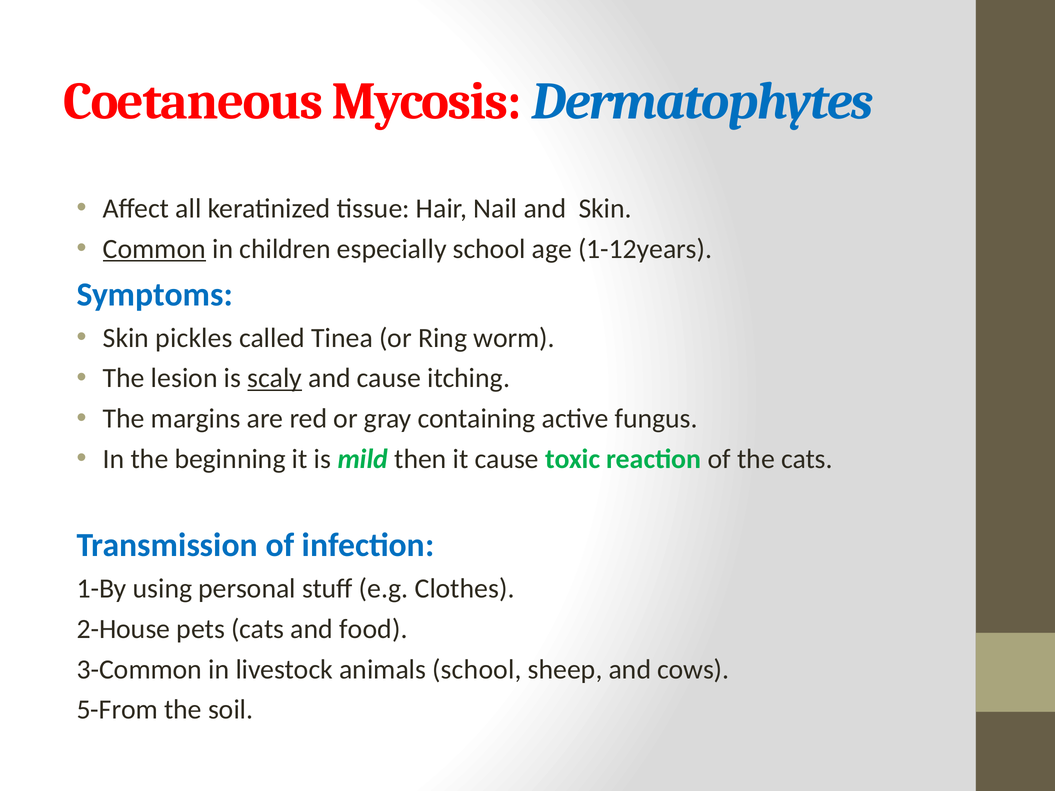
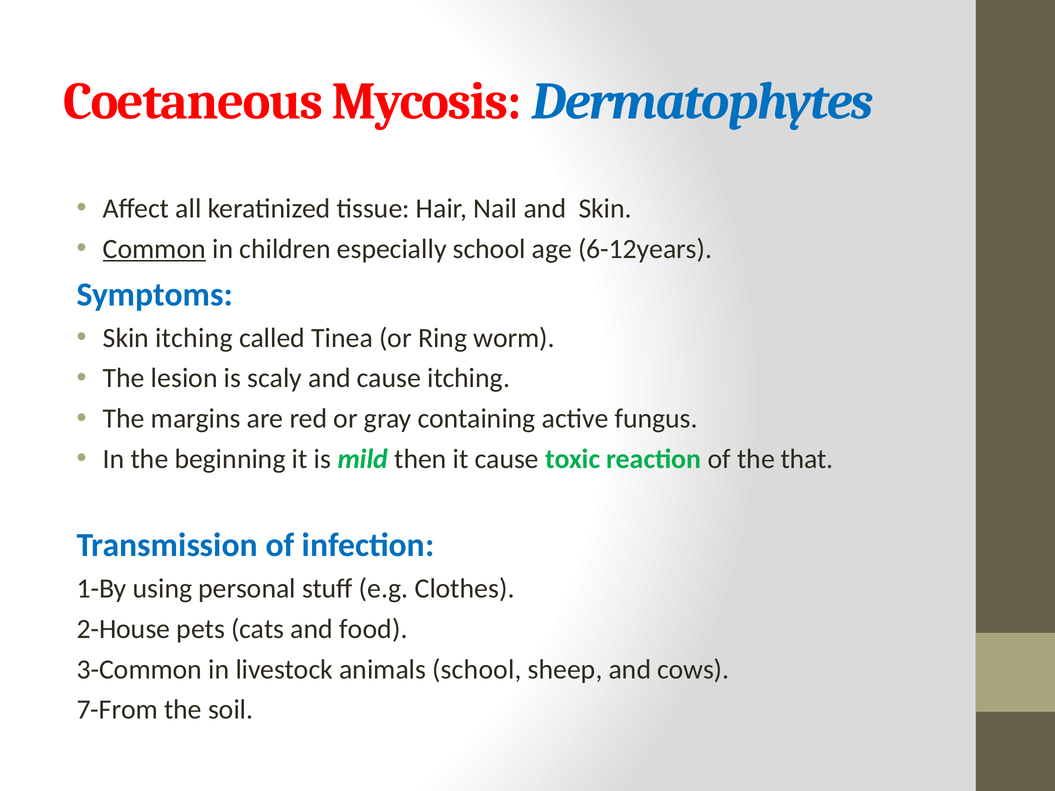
1-12years: 1-12years -> 6-12years (645, 249)
Skin pickles: pickles -> itching (194, 338)
scaly underline: present -> none (275, 378)
the cats: cats -> that (807, 459)
5-From: 5-From -> 7-From (117, 710)
